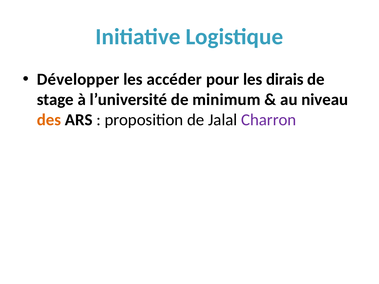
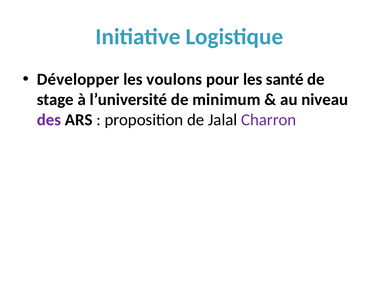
accéder: accéder -> voulons (174, 80)
dirais: dirais -> santé (285, 80)
des colour: orange -> purple (49, 120)
